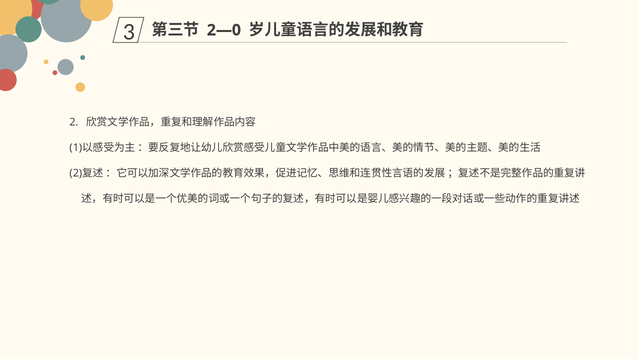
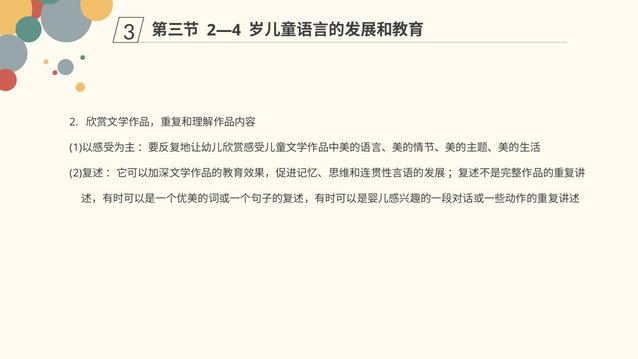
2—0: 2—0 -> 2—4 (224, 30)
